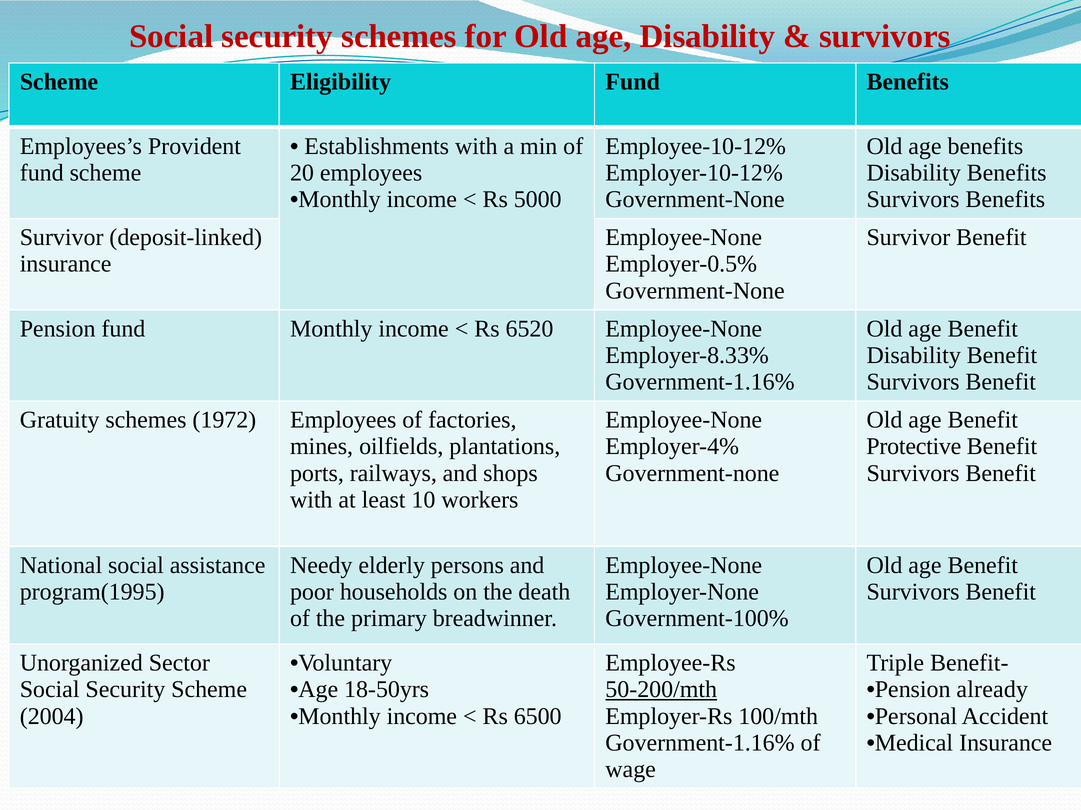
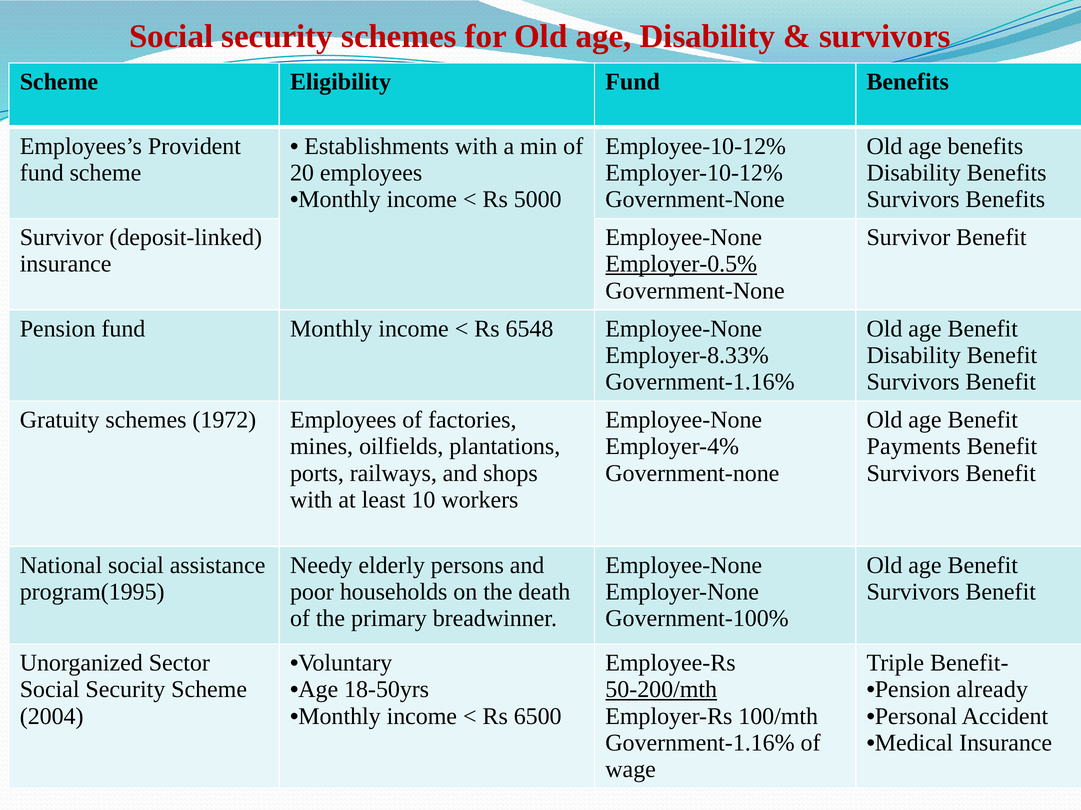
Employer-0.5% underline: none -> present (681, 264)
6520: 6520 -> 6548 (529, 329)
Protective: Protective -> Payments (914, 447)
